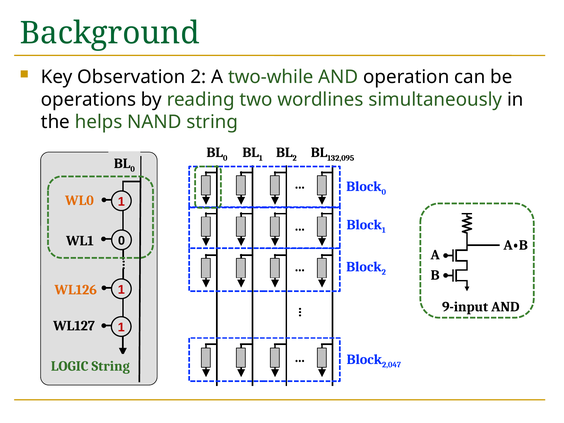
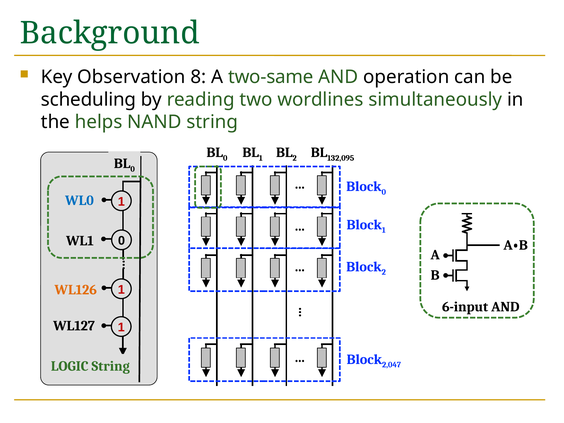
Observation 2: 2 -> 8 (198, 77)
two-while: two-while -> two-same (271, 77)
operations: operations -> scheduling (89, 100)
WL0 colour: orange -> blue (79, 200)
9-input: 9-input -> 6-input (465, 307)
